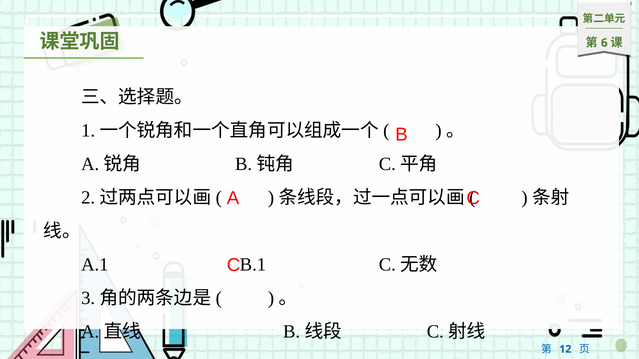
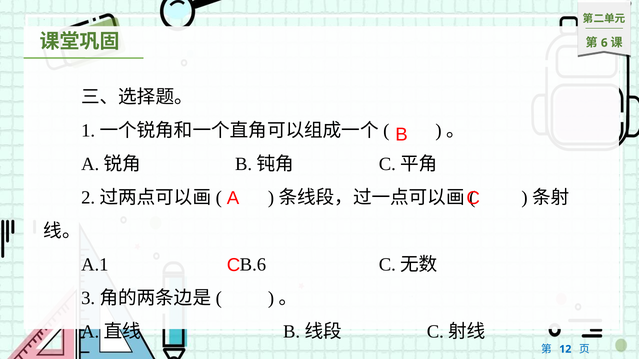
B.1: B.1 -> B.6 (253, 265)
